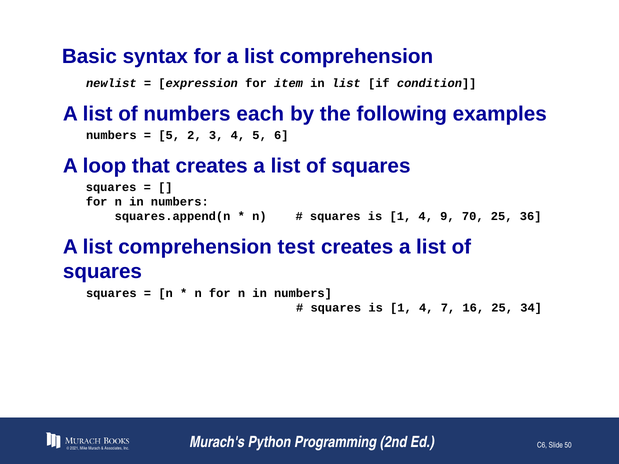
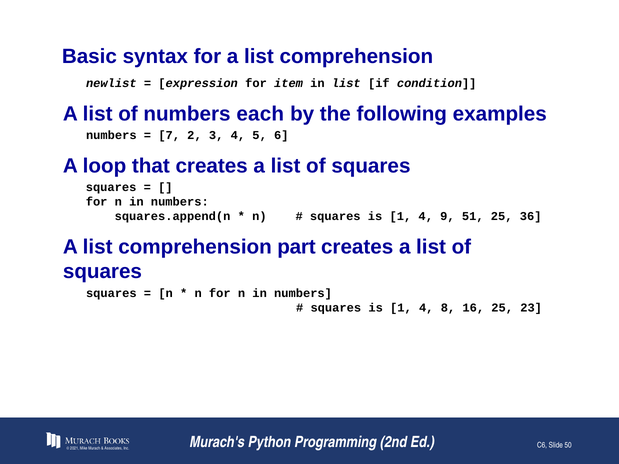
5: 5 -> 7 (169, 135)
70: 70 -> 51 (473, 216)
test: test -> part (296, 247)
7: 7 -> 8 (448, 308)
34: 34 -> 23 (531, 308)
